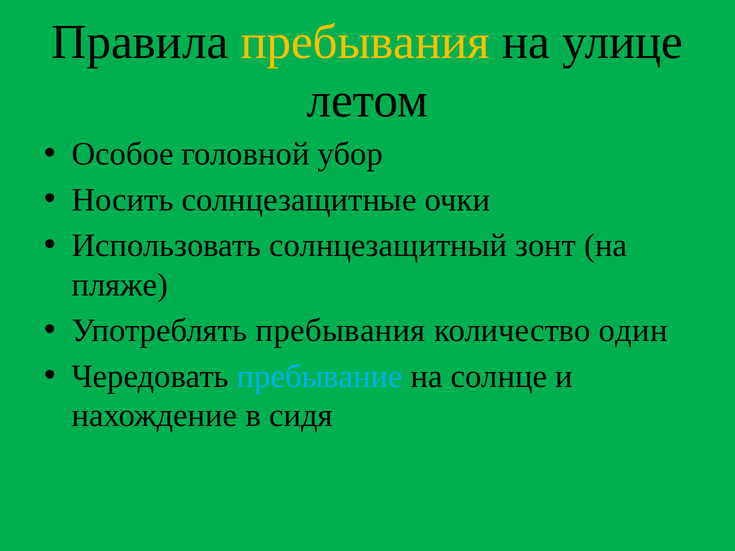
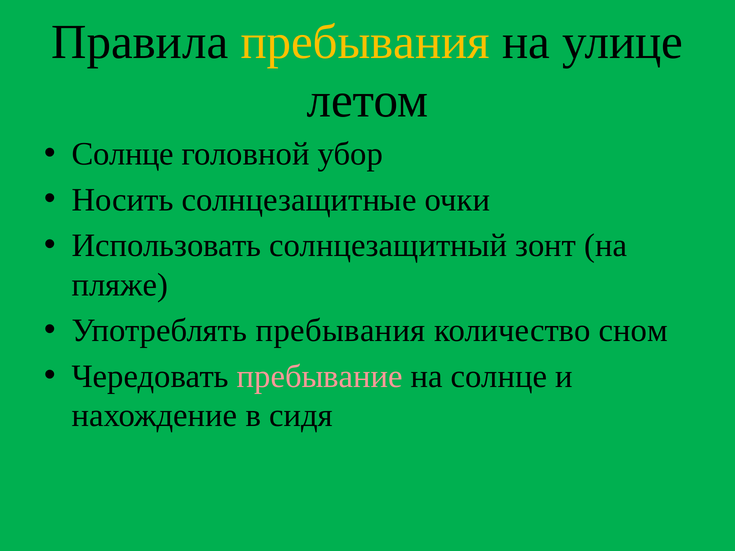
Особое: Особое -> Солнце (123, 154)
один: один -> сном (633, 331)
пребывание colour: light blue -> pink (320, 377)
